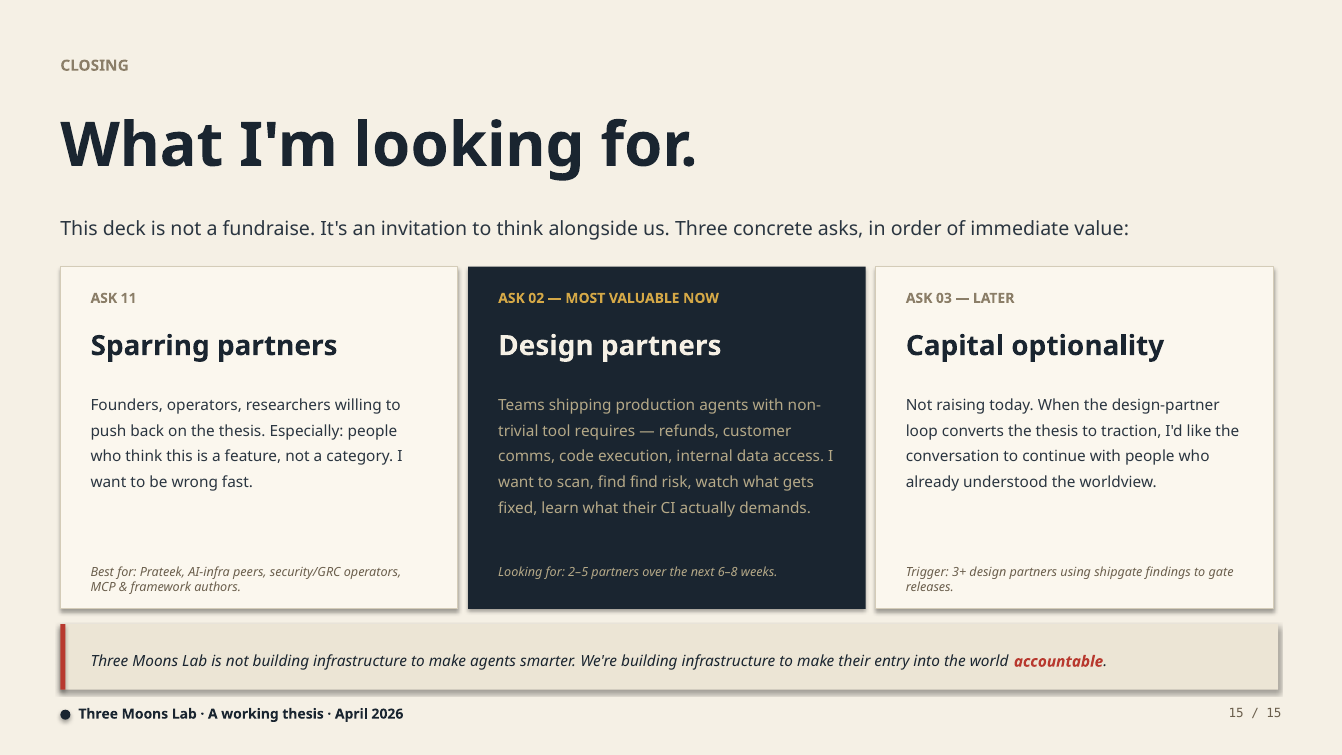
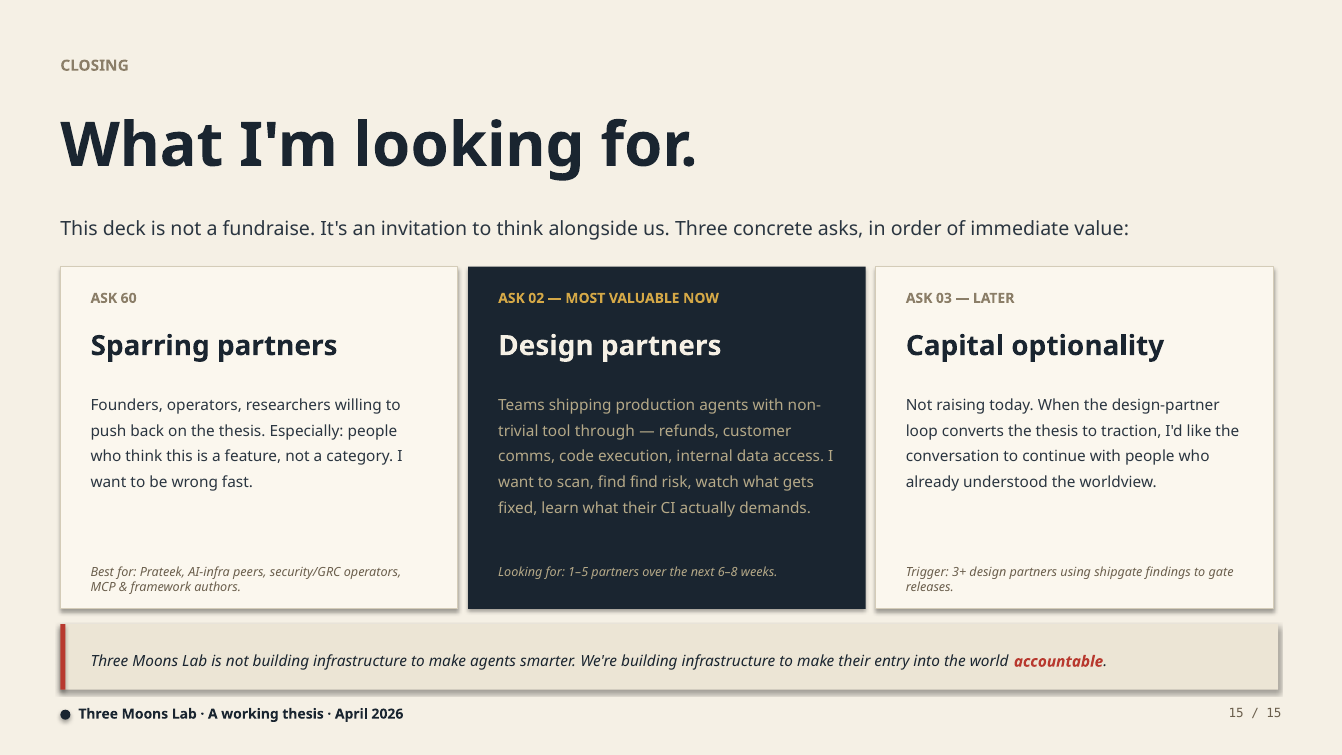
11: 11 -> 60 (129, 298)
requires: requires -> through (605, 431)
2–5: 2–5 -> 1–5 (578, 572)
